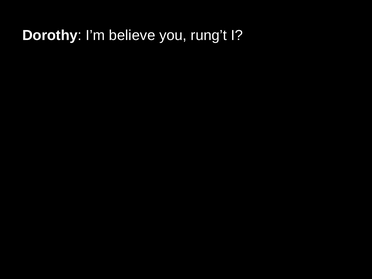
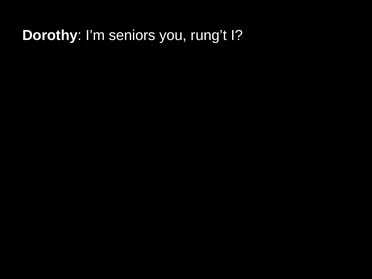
believe: believe -> seniors (132, 35)
